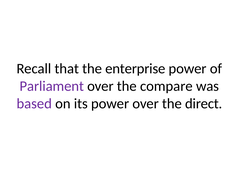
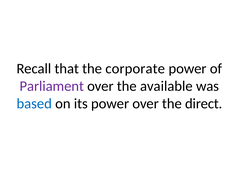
enterprise: enterprise -> corporate (135, 69)
compare: compare -> available (166, 86)
based colour: purple -> blue (34, 104)
